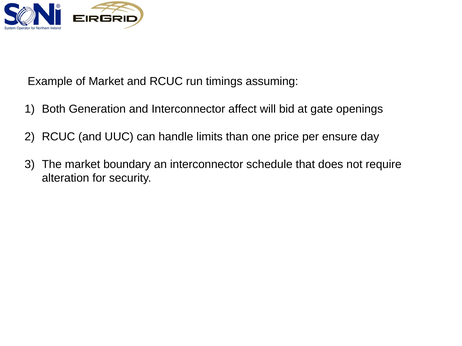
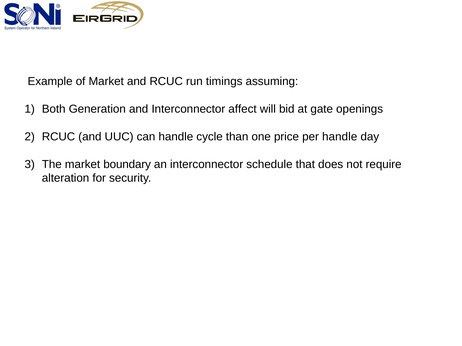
limits: limits -> cycle (210, 137)
per ensure: ensure -> handle (340, 137)
